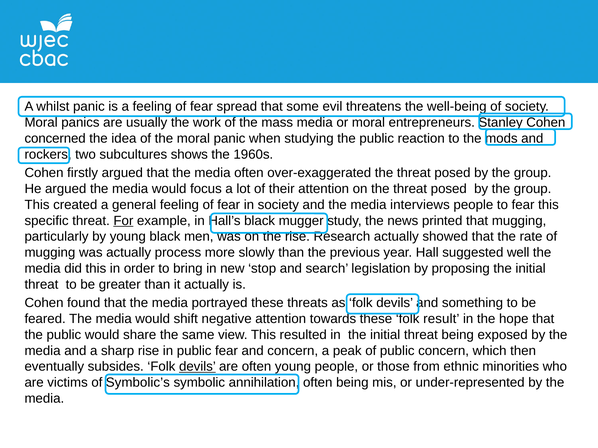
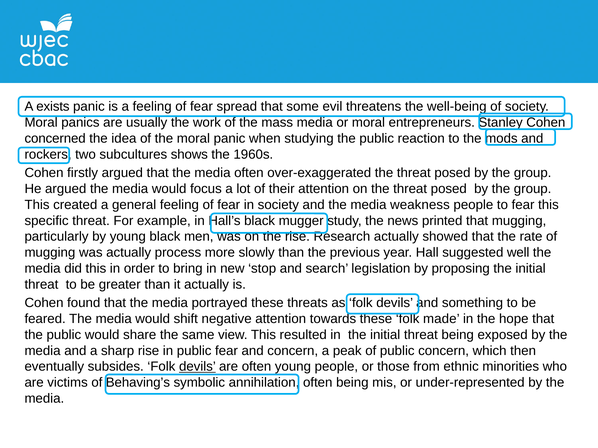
whilst: whilst -> exists (53, 107)
interviews: interviews -> weakness (420, 205)
For underline: present -> none (123, 221)
result: result -> made (441, 319)
Symbolic’s: Symbolic’s -> Behaving’s (138, 383)
